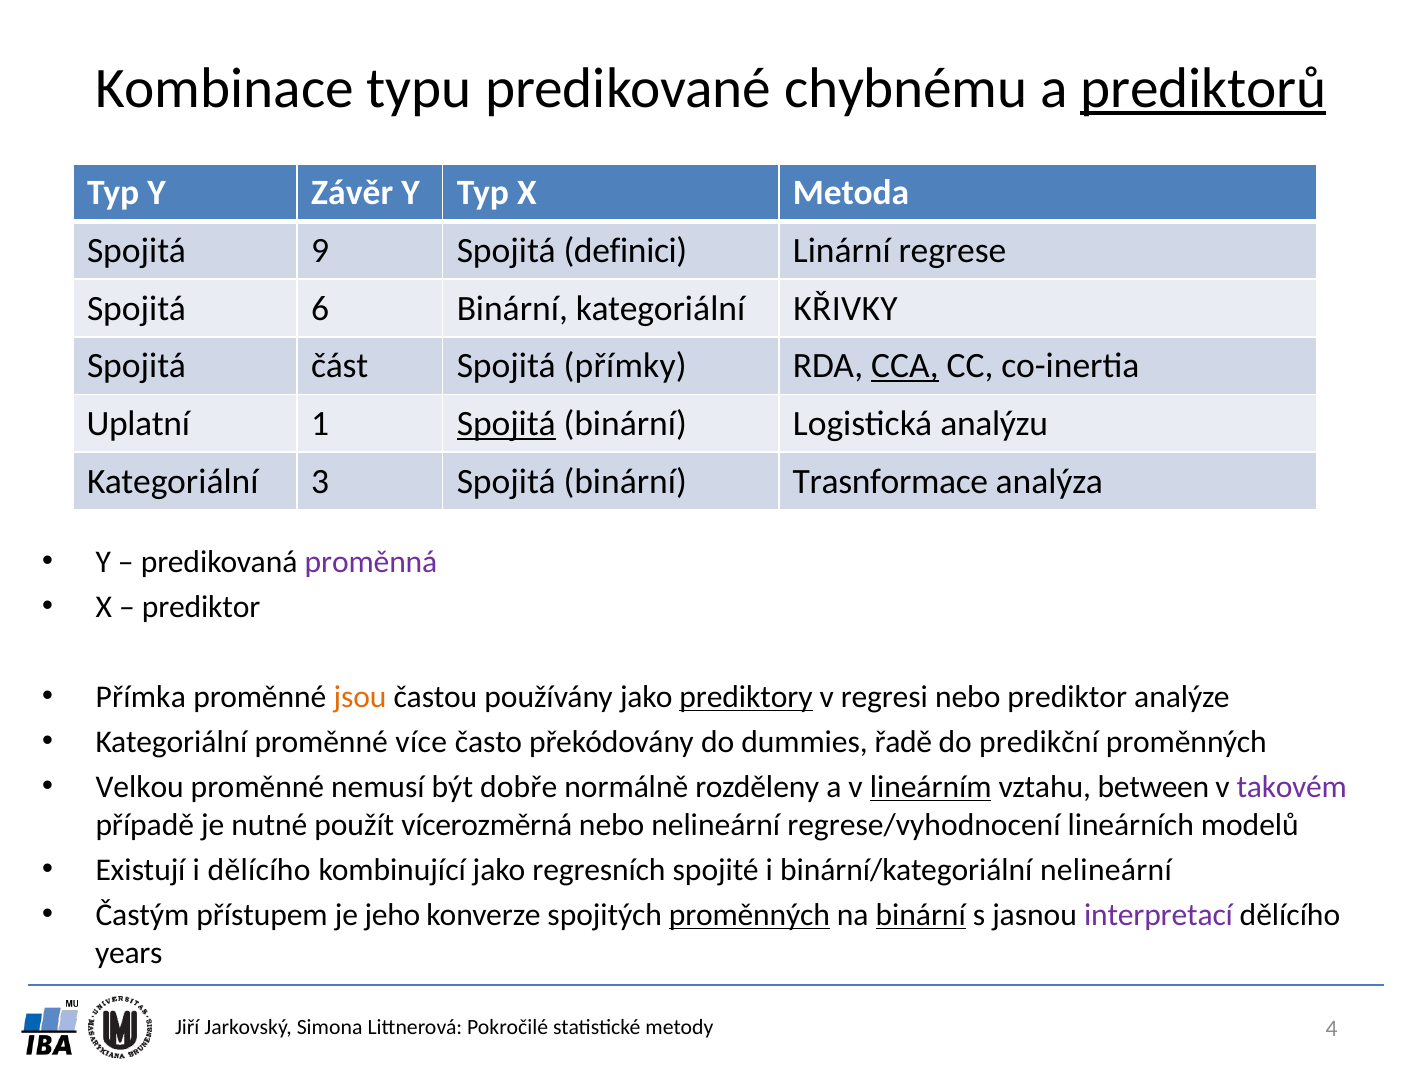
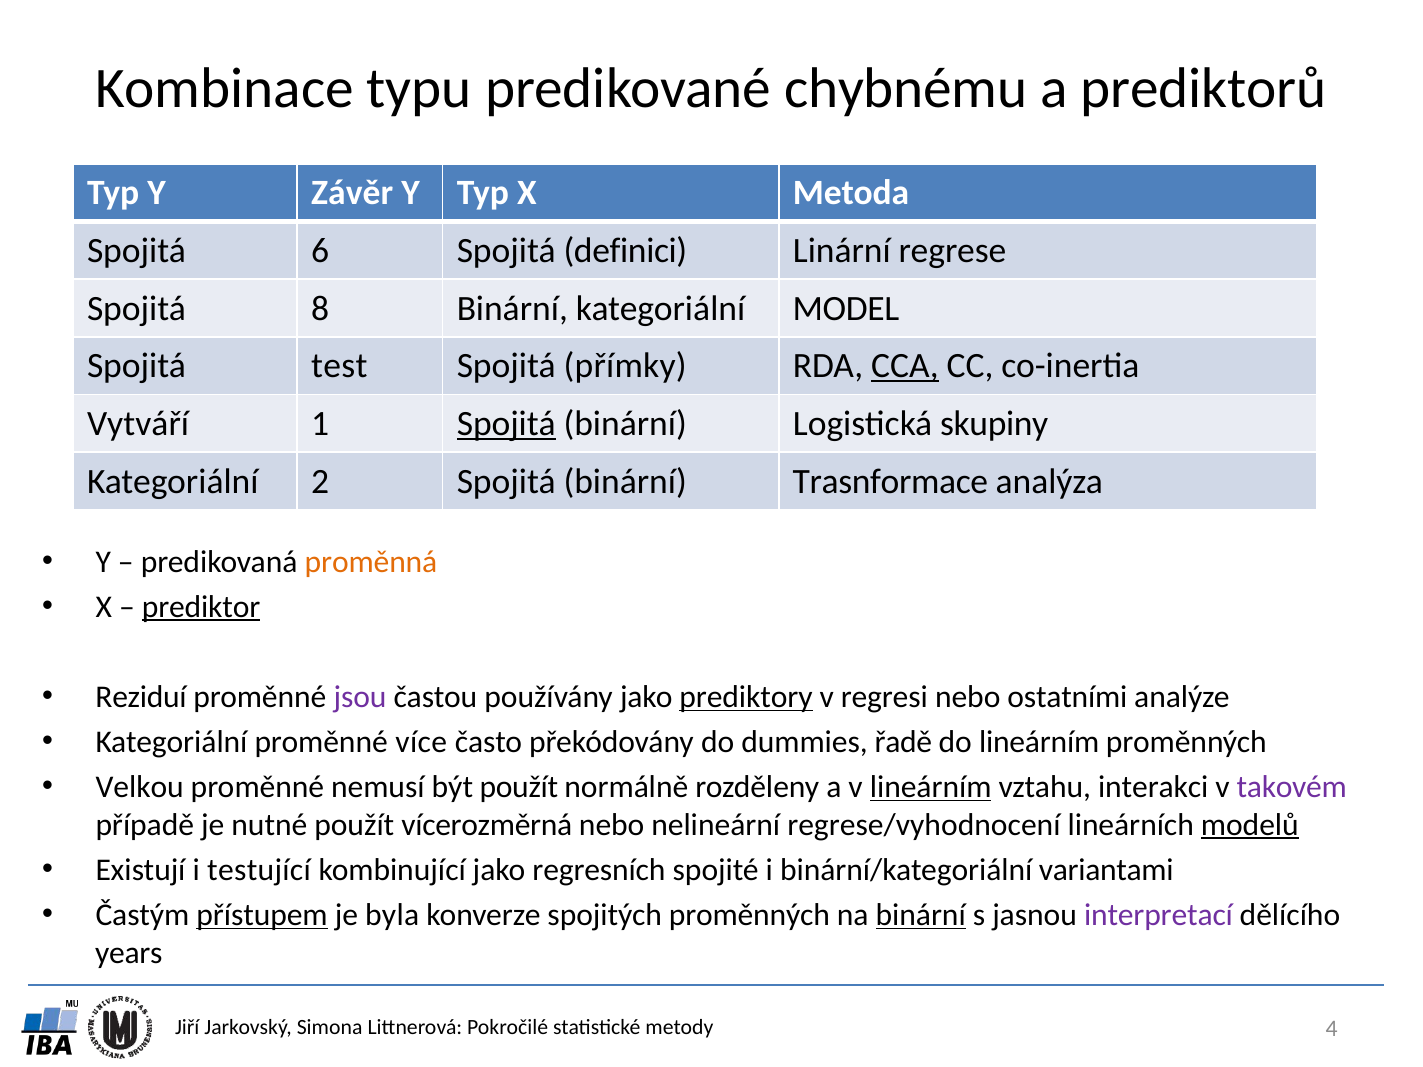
prediktorů underline: present -> none (1203, 88)
9: 9 -> 6 (320, 251)
6: 6 -> 8 (320, 308)
KŘIVKY: KŘIVKY -> MODEL (846, 308)
část: část -> test (339, 366)
Uplatní: Uplatní -> Vytváří (138, 424)
analýzu: analýzu -> skupiny (994, 424)
3: 3 -> 2 (320, 482)
proměnná colour: purple -> orange (371, 562)
prediktor underline: none -> present (201, 607)
Přímka: Přímka -> Reziduí (141, 697)
jsou colour: orange -> purple (360, 697)
nebo prediktor: prediktor -> ostatními (1067, 697)
do predikční: predikční -> lineárním (1039, 742)
být dobře: dobře -> použít (519, 787)
between: between -> interakci (1153, 787)
modelů underline: none -> present (1250, 825)
i dělícího: dělícího -> testující (259, 870)
binární/kategoriální nelineární: nelineární -> variantami (1106, 870)
přístupem underline: none -> present (262, 915)
jeho: jeho -> byla (392, 915)
proměnných underline: present -> none (749, 915)
